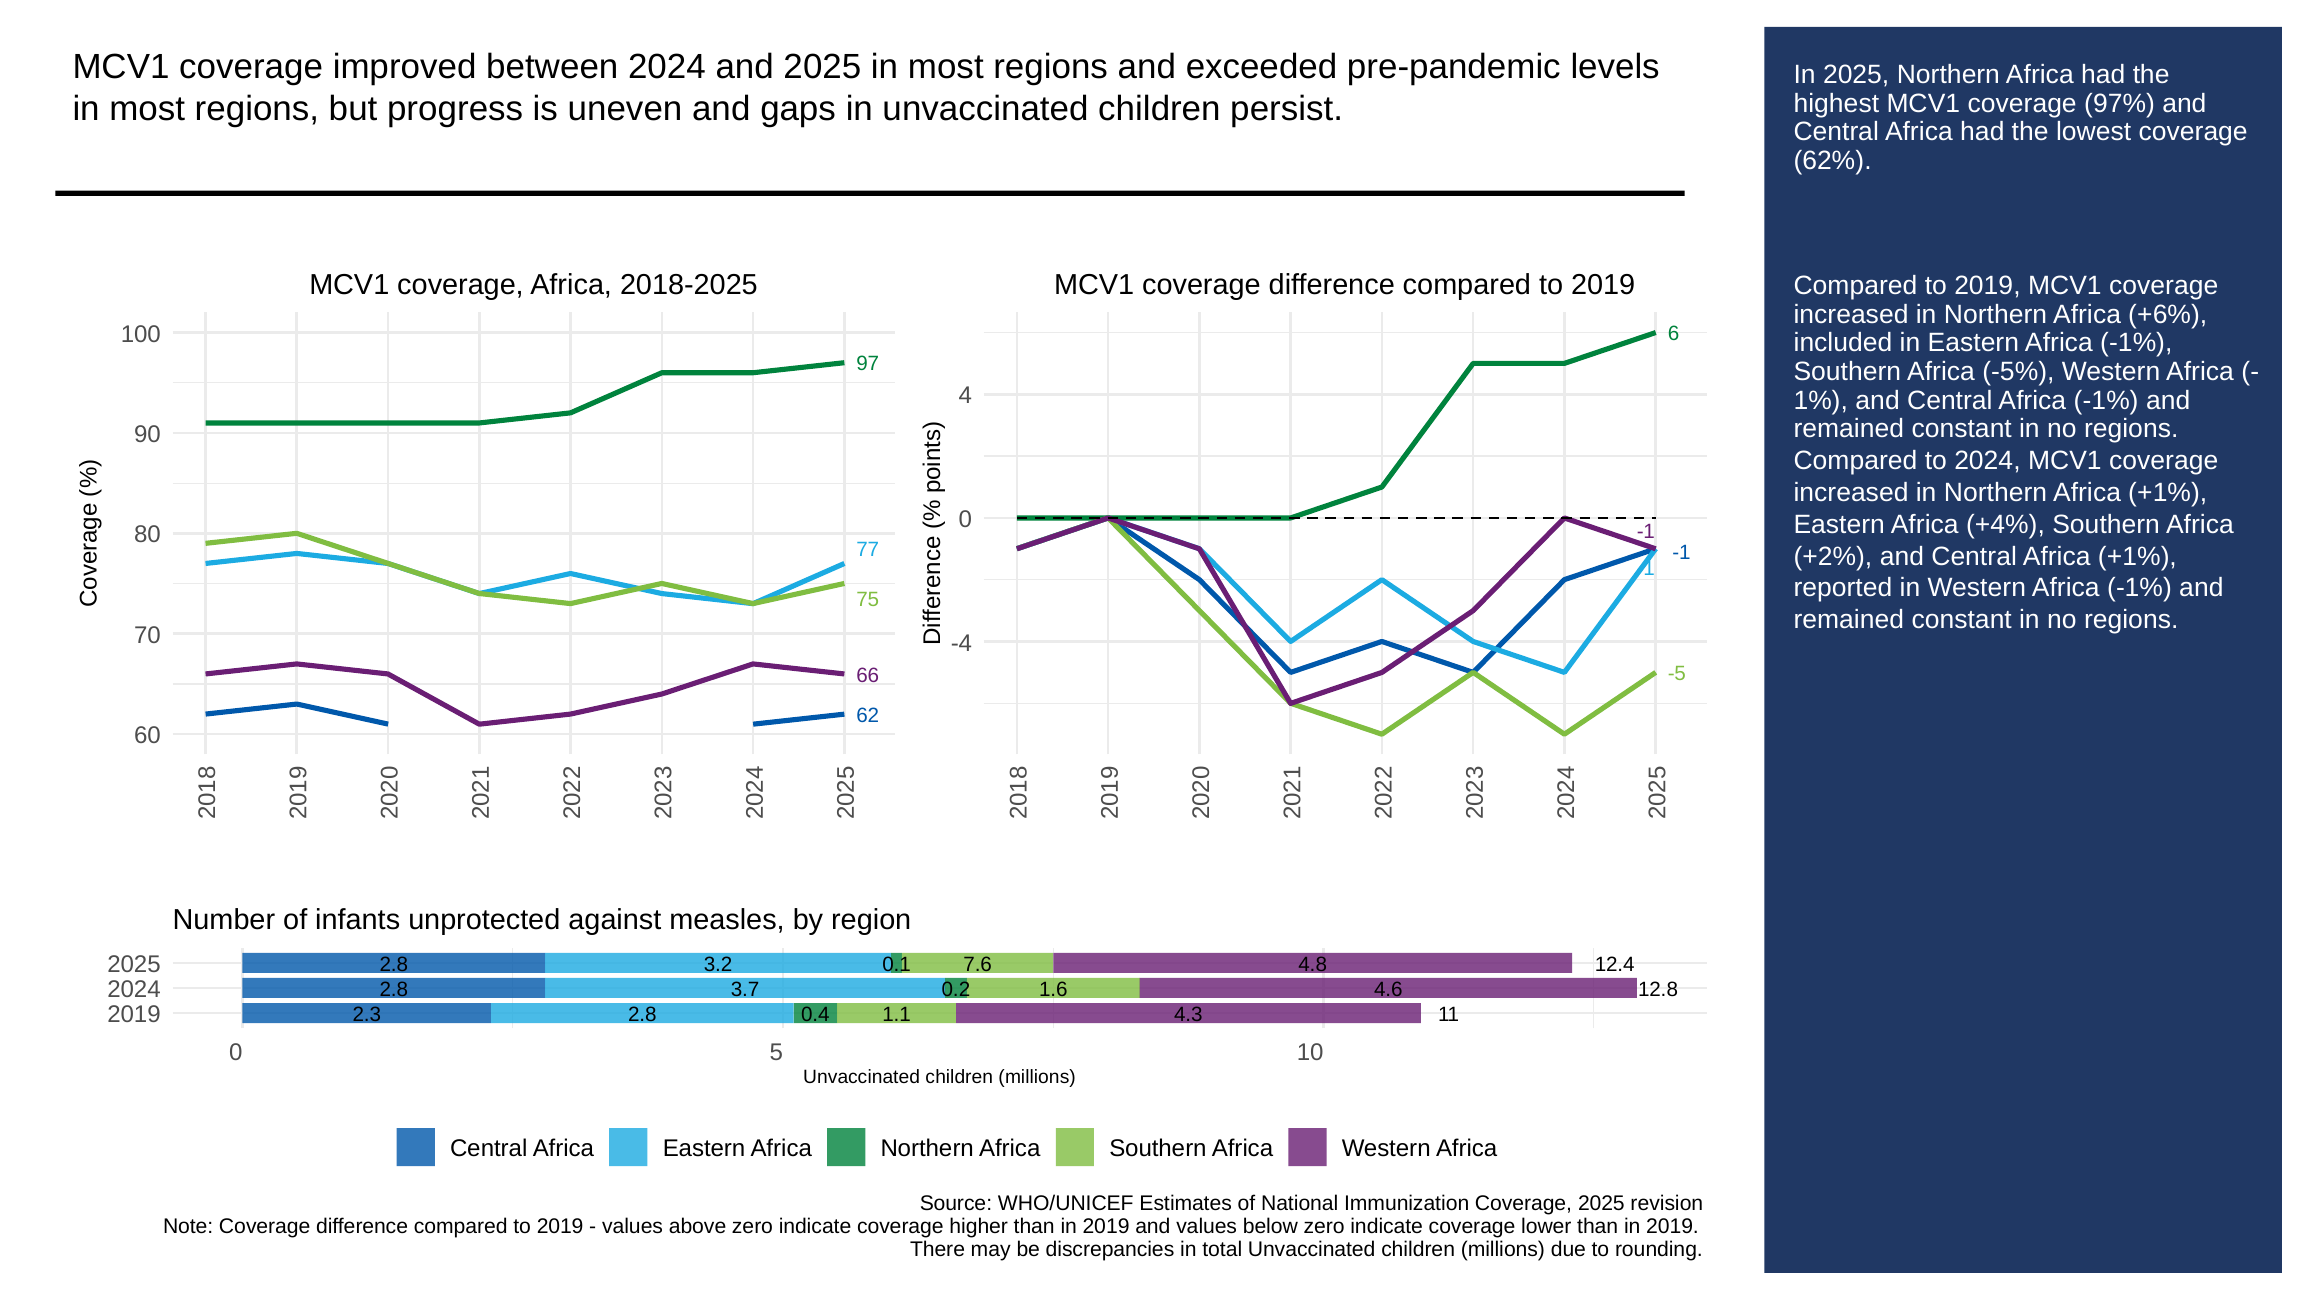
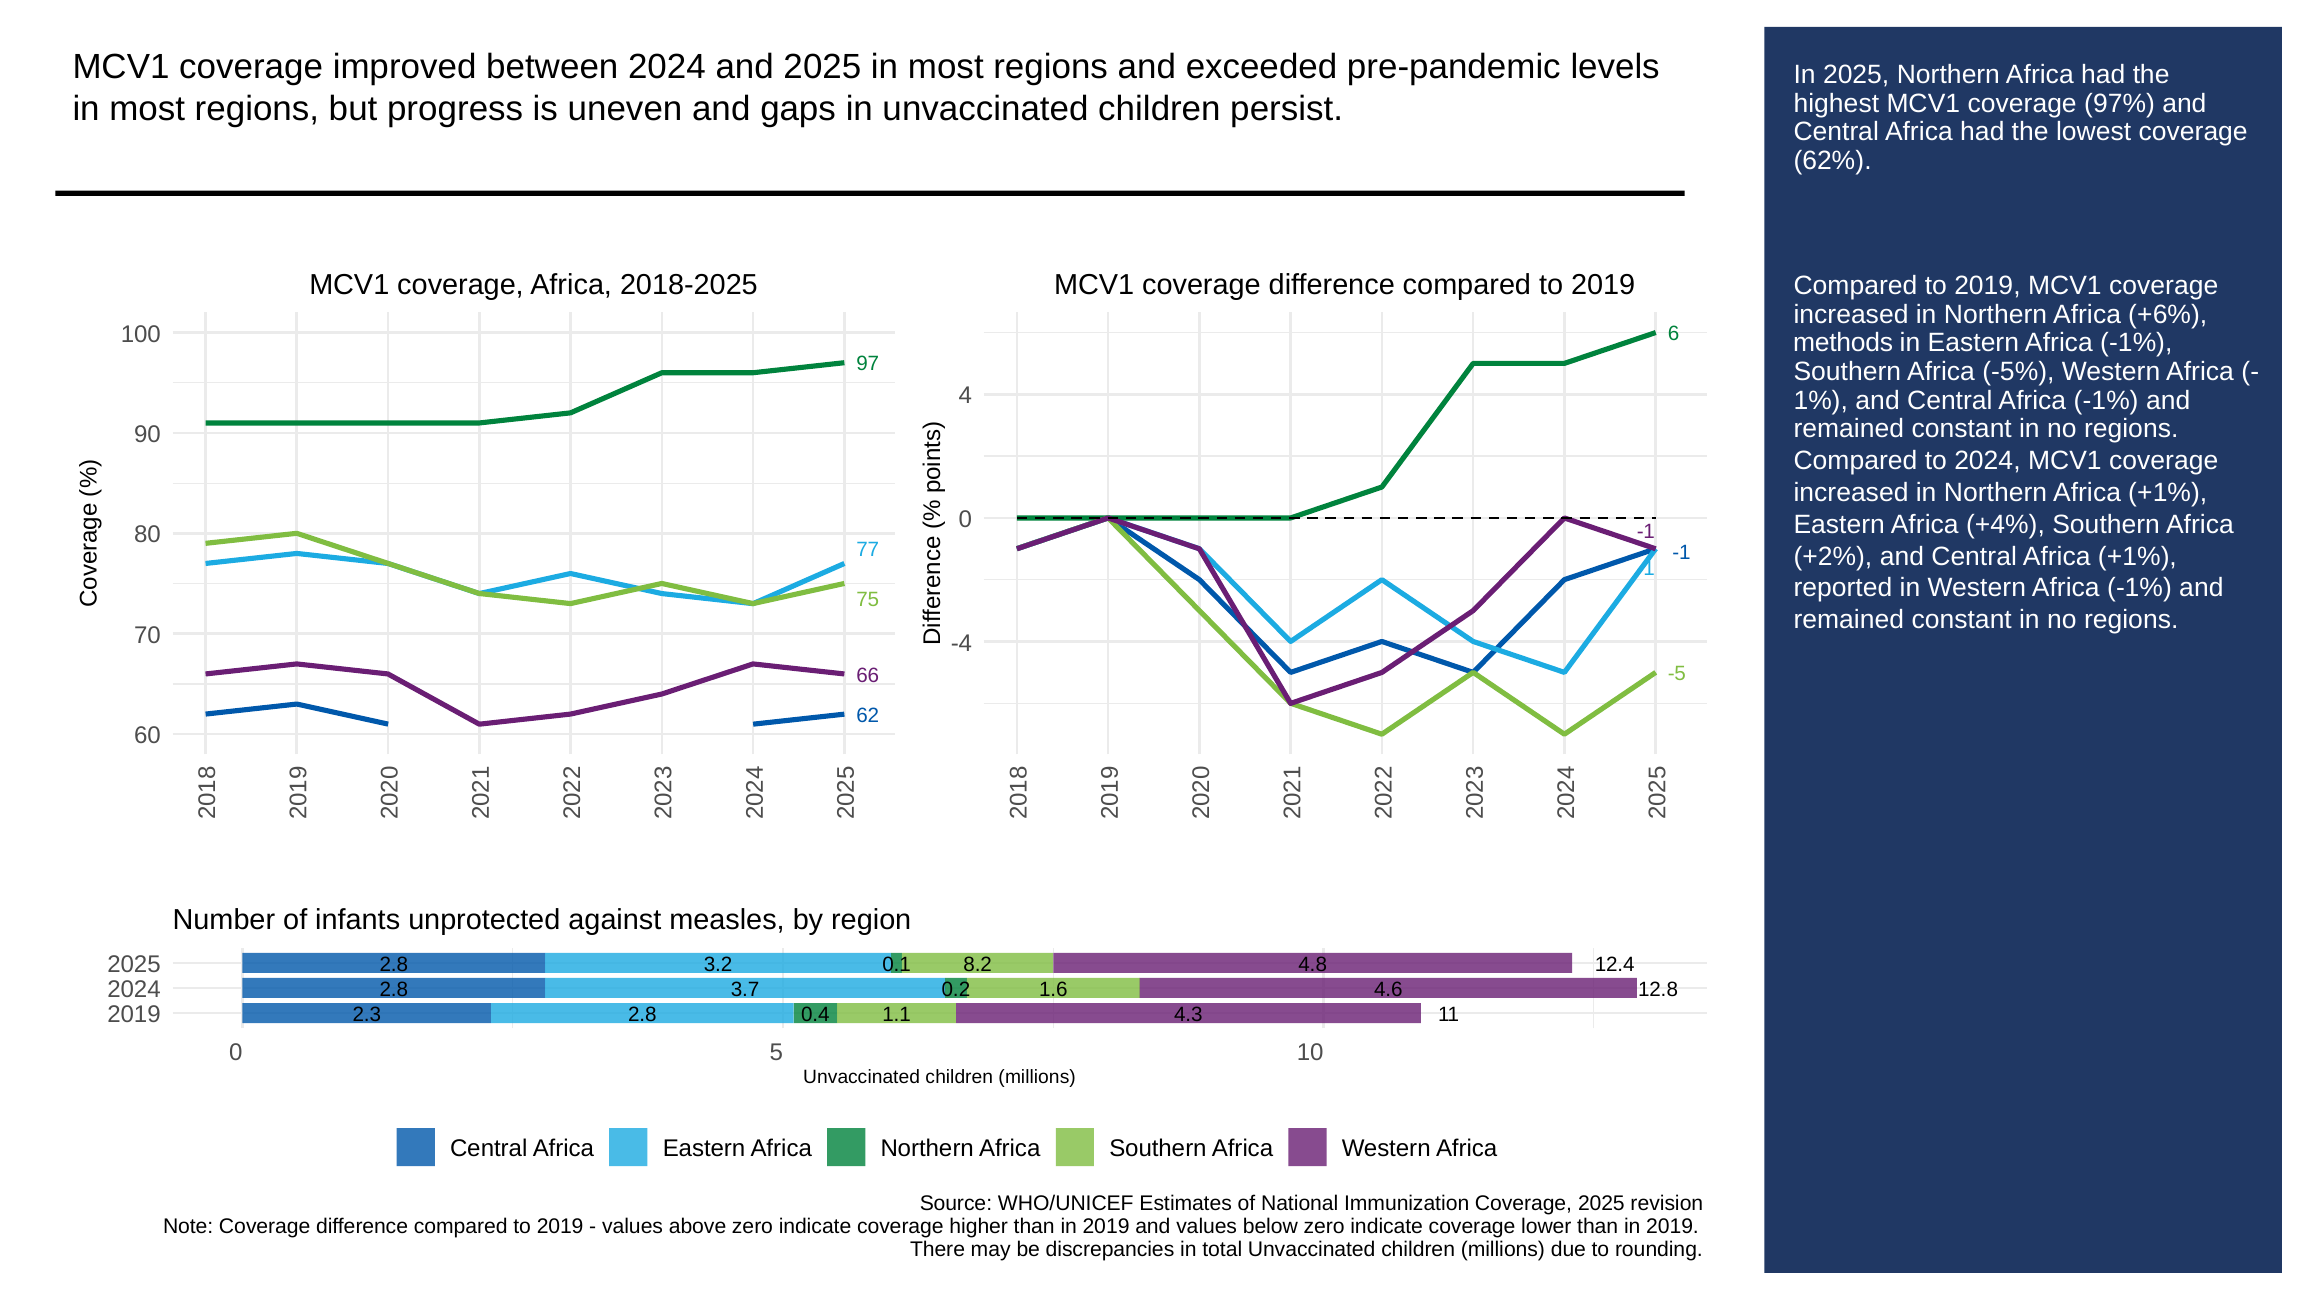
included: included -> methods (1843, 343)
7.6: 7.6 -> 8.2 (978, 964)
